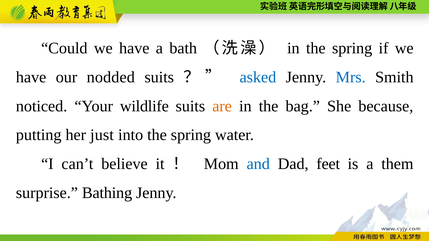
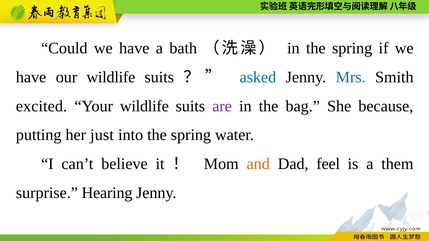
our nodded: nodded -> wildlife (111, 77)
noticed: noticed -> excited (42, 106)
are colour: orange -> purple (222, 106)
and colour: blue -> orange (258, 164)
feet: feet -> feel (328, 164)
Bathing: Bathing -> Hearing (107, 193)
